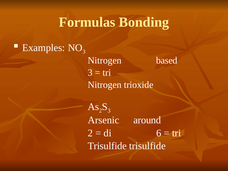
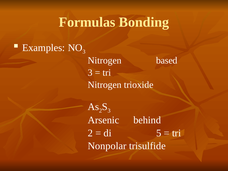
around: around -> behind (147, 120)
6: 6 -> 5 (159, 133)
Trisulfide: Trisulfide -> Nonpolar (107, 146)
